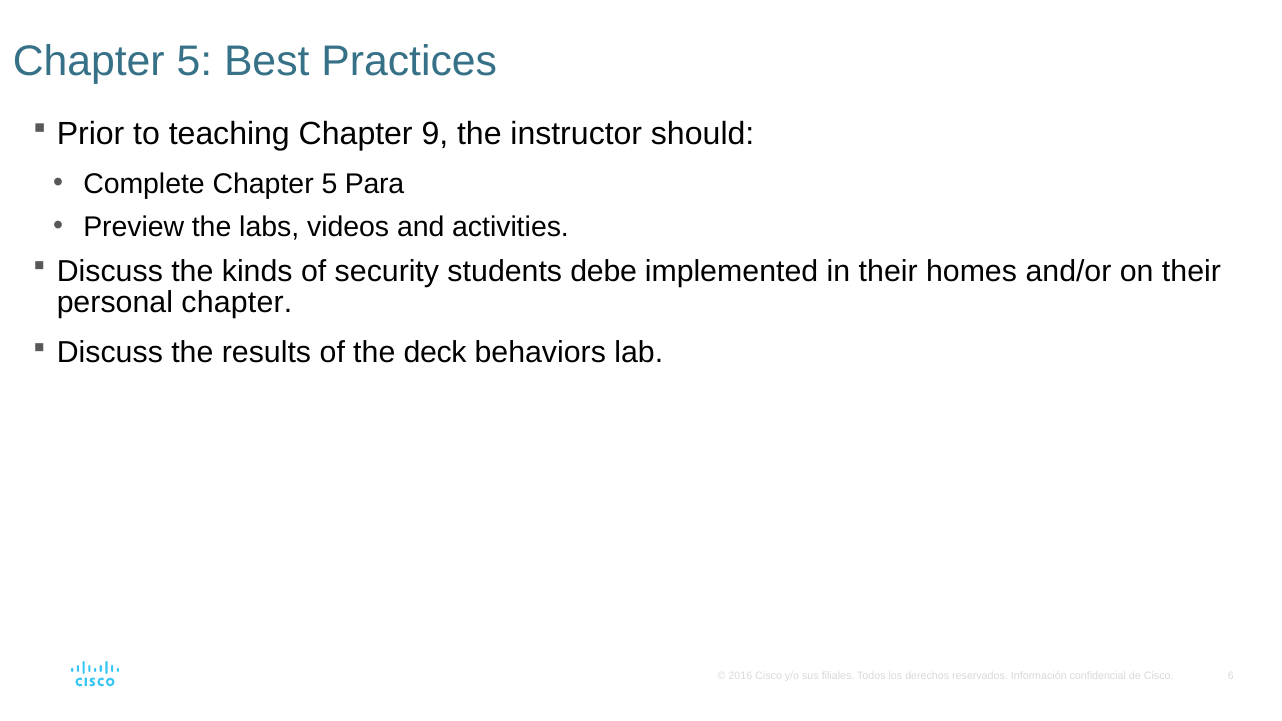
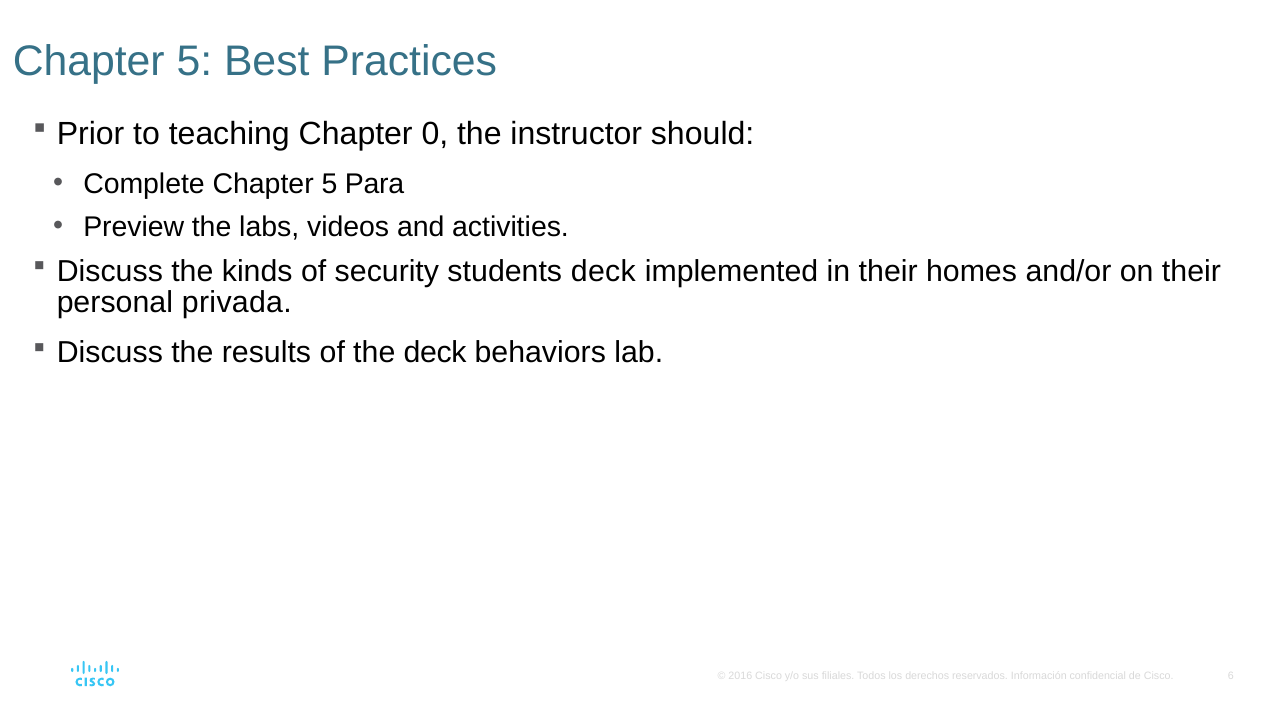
9: 9 -> 0 (435, 134)
students debe: debe -> deck (603, 271)
personal chapter: chapter -> privada (237, 302)
